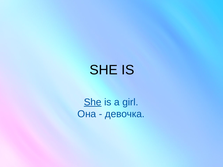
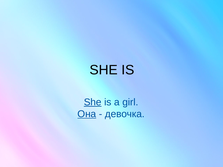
Она underline: none -> present (87, 114)
